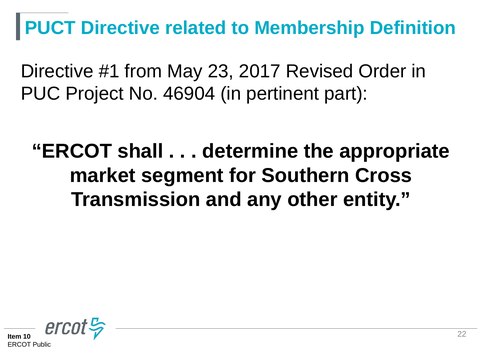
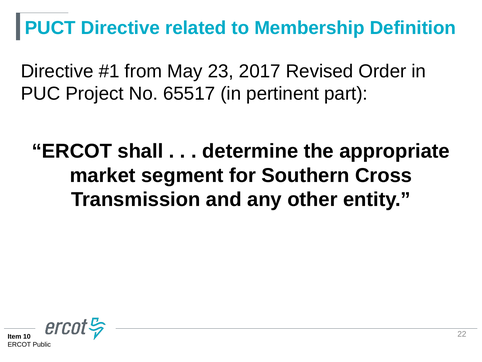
46904: 46904 -> 65517 (189, 94)
